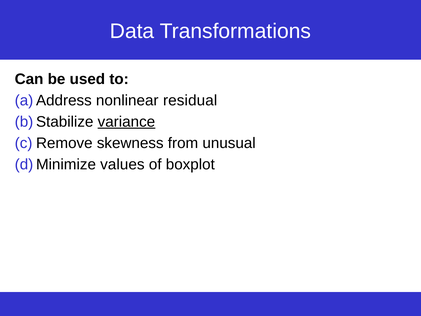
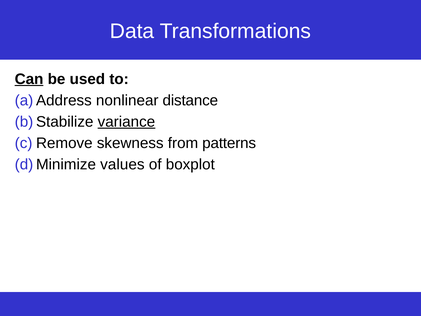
Can underline: none -> present (29, 79)
residual: residual -> distance (190, 100)
unusual: unusual -> patterns (229, 143)
